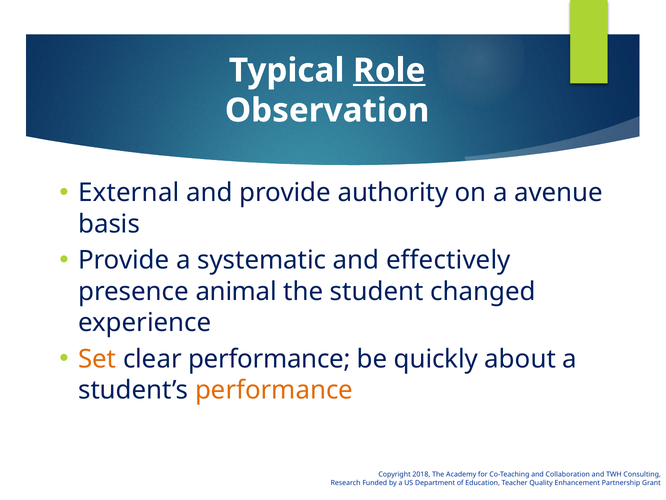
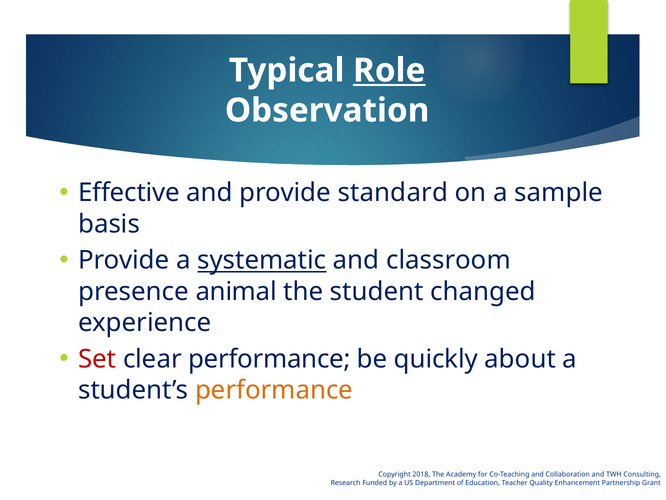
External: External -> Effective (129, 193)
authority: authority -> standard (393, 193)
avenue: avenue -> sample (559, 193)
systematic underline: none -> present (262, 260)
effectively: effectively -> classroom (448, 260)
Set colour: orange -> red (97, 359)
